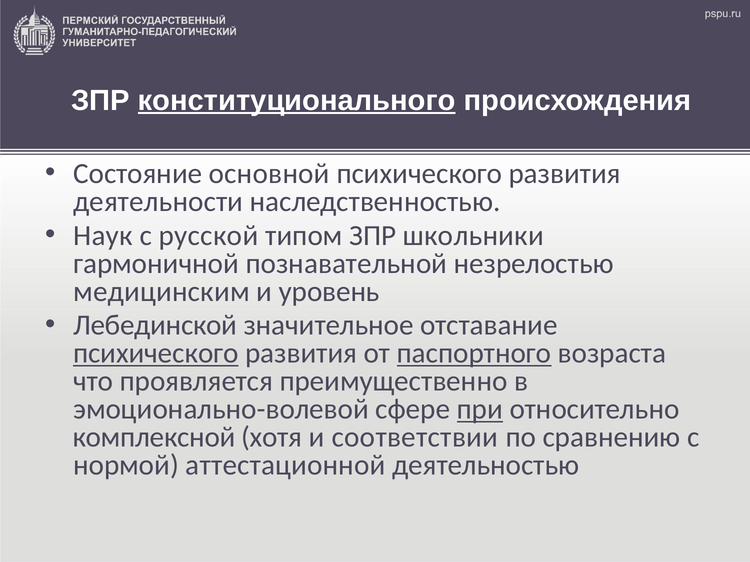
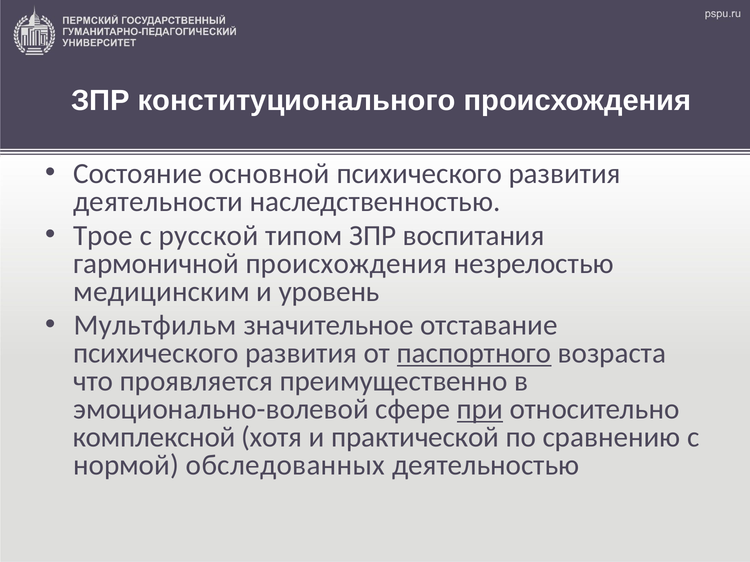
конституционального underline: present -> none (297, 101)
Наук: Наук -> Трое (103, 236)
школьники: школьники -> воспитания (474, 236)
гармоничной познавательной: познавательной -> происхождения (346, 264)
Лебединской: Лебединской -> Мультфильм (155, 326)
психического underline: present -> none (156, 354)
соответствии: соответствии -> практической (415, 438)
аттестационной: аттестационной -> обследованных (285, 466)
